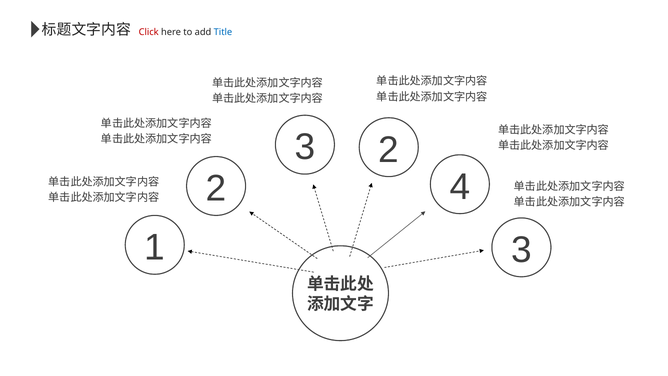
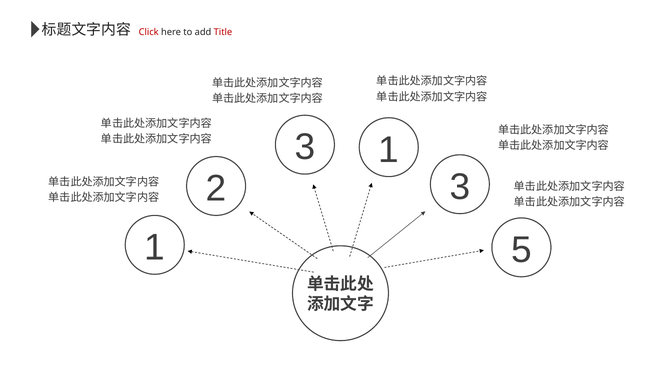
Title colour: blue -> red (223, 32)
2: 2 -> 1 (389, 150)
2 4: 4 -> 3 (460, 187)
1 3: 3 -> 5 (521, 250)
